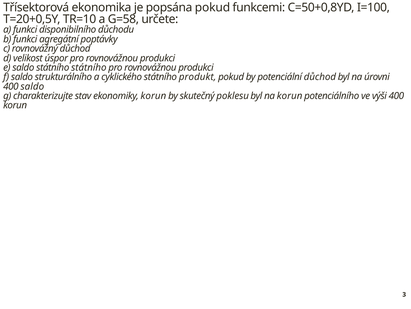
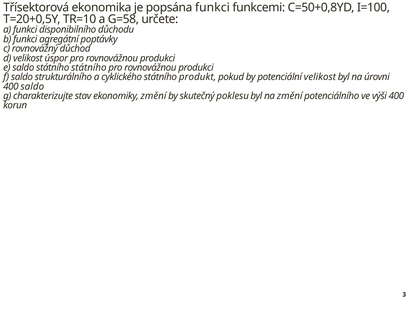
popsána pokud: pokud -> funkci (212, 7)
potenciální důchod: důchod -> velikost (320, 77)
ekonomiky korun: korun -> změní (153, 96)
na korun: korun -> změní (290, 96)
